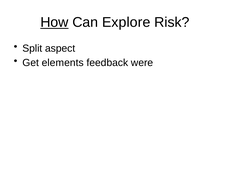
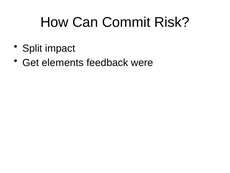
How underline: present -> none (54, 22)
Explore: Explore -> Commit (126, 22)
aspect: aspect -> impact (60, 48)
